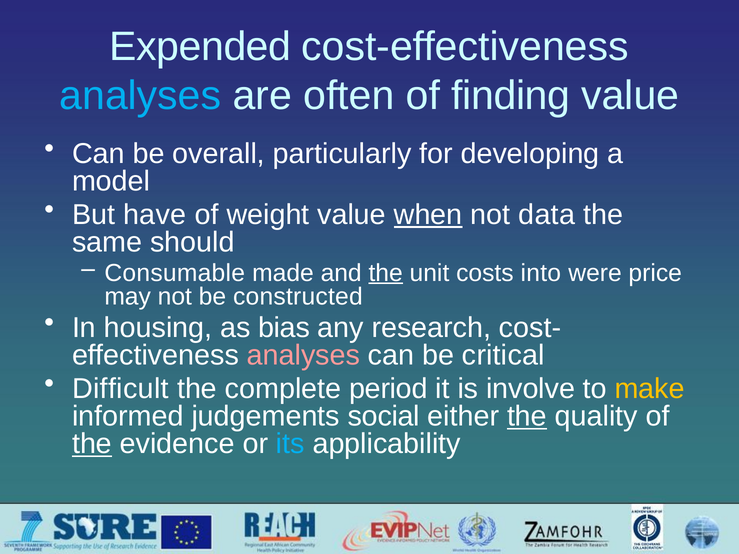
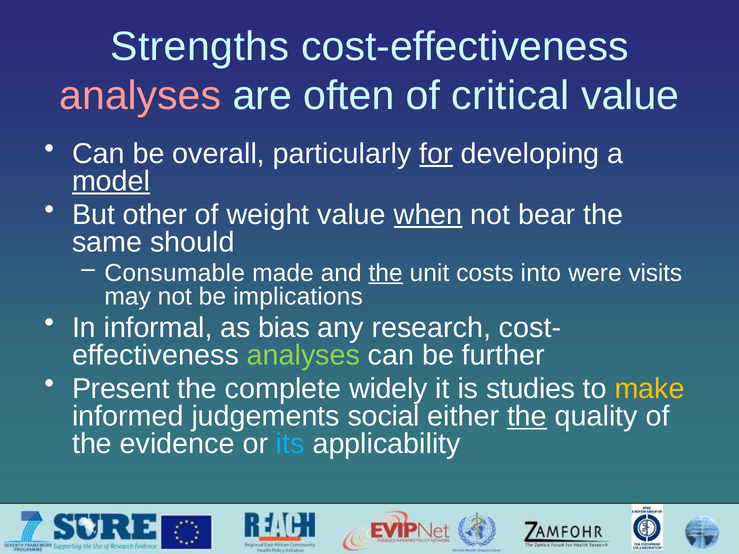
Expended: Expended -> Strengths (200, 47)
analyses colour: light blue -> pink (140, 96)
finding: finding -> critical (510, 96)
for underline: none -> present (436, 154)
model underline: none -> present (111, 181)
have: have -> other (155, 215)
data: data -> bear (547, 215)
price: price -> visits (655, 273)
constructed: constructed -> implications (298, 297)
housing: housing -> informal (158, 328)
analyses colour: pink -> light green (303, 356)
critical: critical -> further (503, 356)
Difficult: Difficult -> Present (121, 389)
period: period -> widely (388, 389)
involve: involve -> studies (531, 389)
the underline: present -> none (92, 444)
